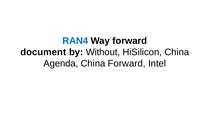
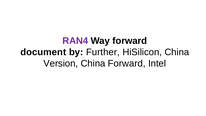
RAN4 colour: blue -> purple (75, 41)
Without: Without -> Further (103, 52)
Agenda: Agenda -> Version (61, 63)
